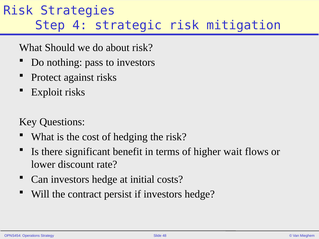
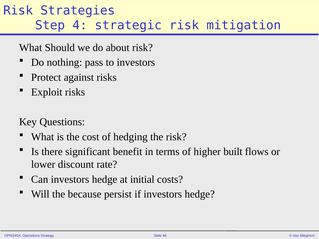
wait: wait -> built (233, 152)
contract: contract -> because (85, 194)
